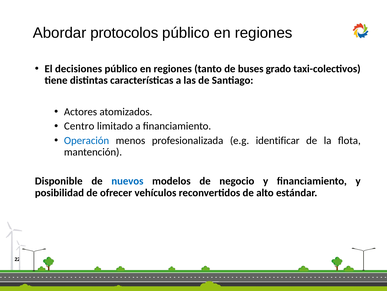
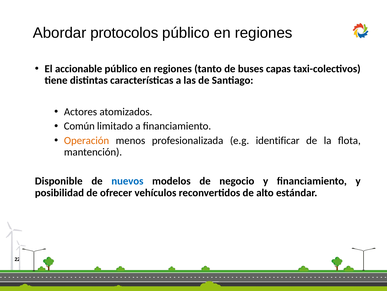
decisiones: decisiones -> accionable (79, 69)
grado: grado -> capas (278, 69)
Centro: Centro -> Común (79, 126)
Operación colour: blue -> orange (87, 140)
